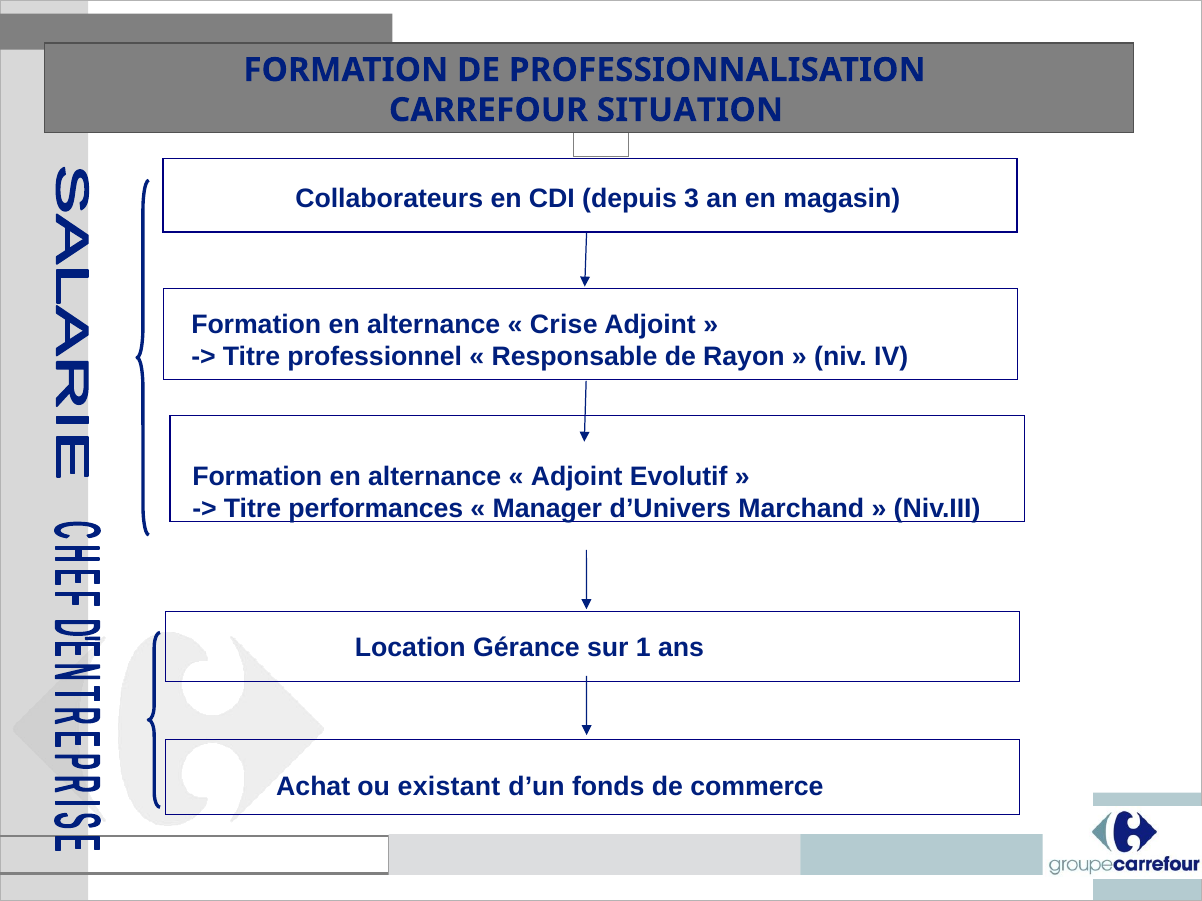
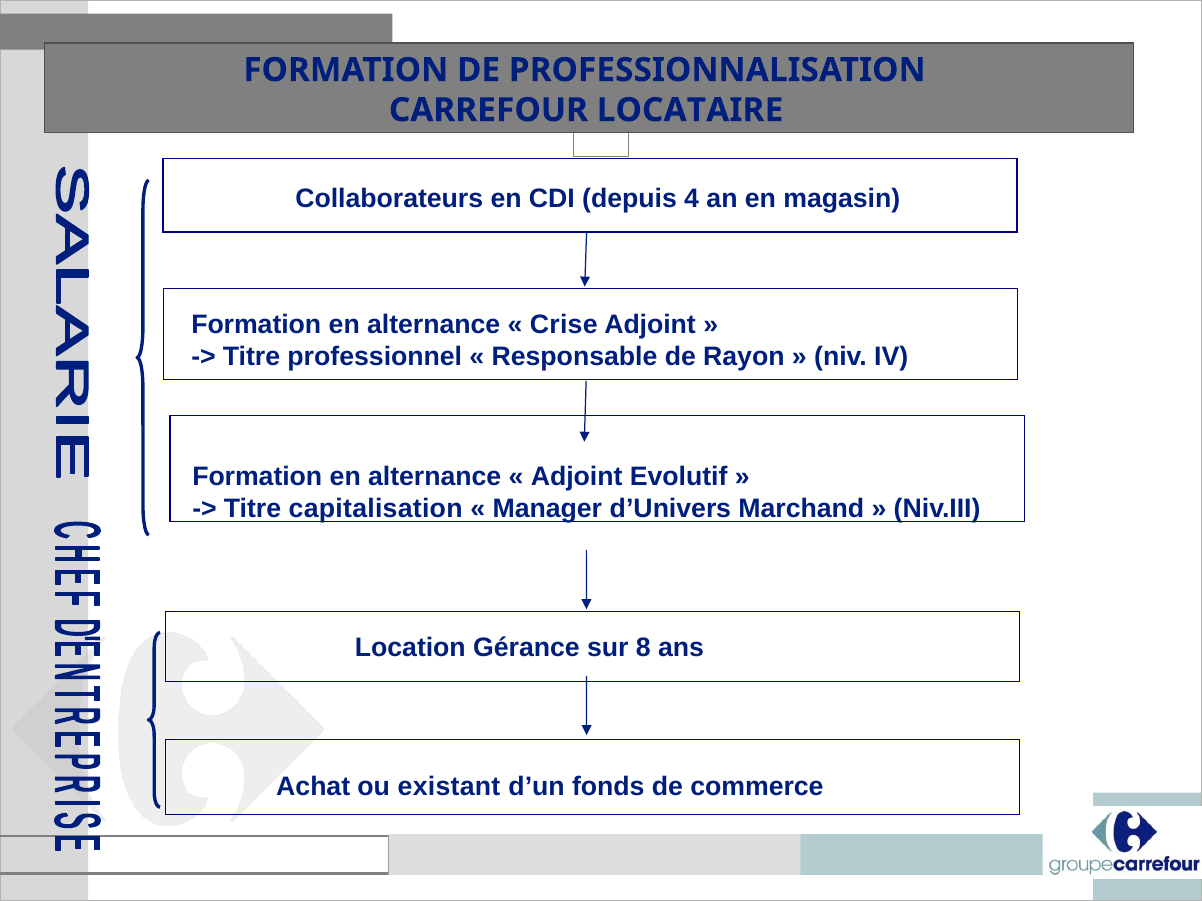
SITUATION: SITUATION -> LOCATAIRE (690, 110)
3: 3 -> 4 (692, 198)
performances: performances -> capitalisation (376, 509)
1: 1 -> 8 (643, 648)
